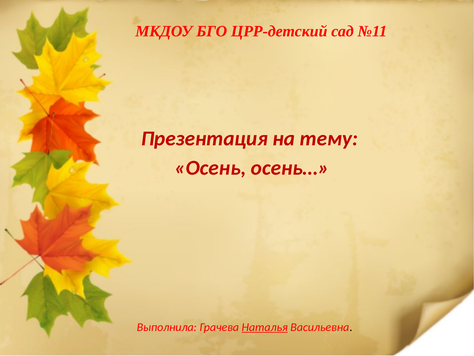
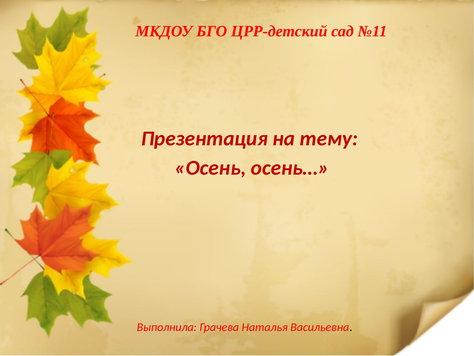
Наталья underline: present -> none (265, 327)
